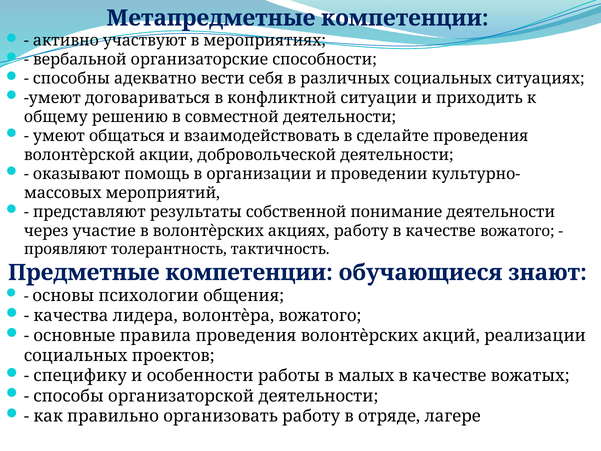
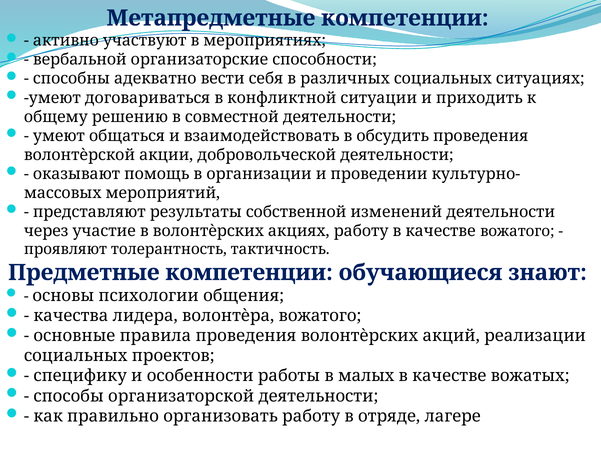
сделайте: сделайте -> обсудить (393, 136)
понимание: понимание -> изменений (396, 212)
